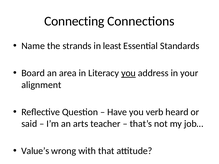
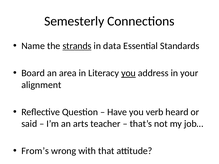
Connecting: Connecting -> Semesterly (74, 21)
strands underline: none -> present (77, 46)
least: least -> data (112, 46)
Value’s: Value’s -> From’s (35, 151)
